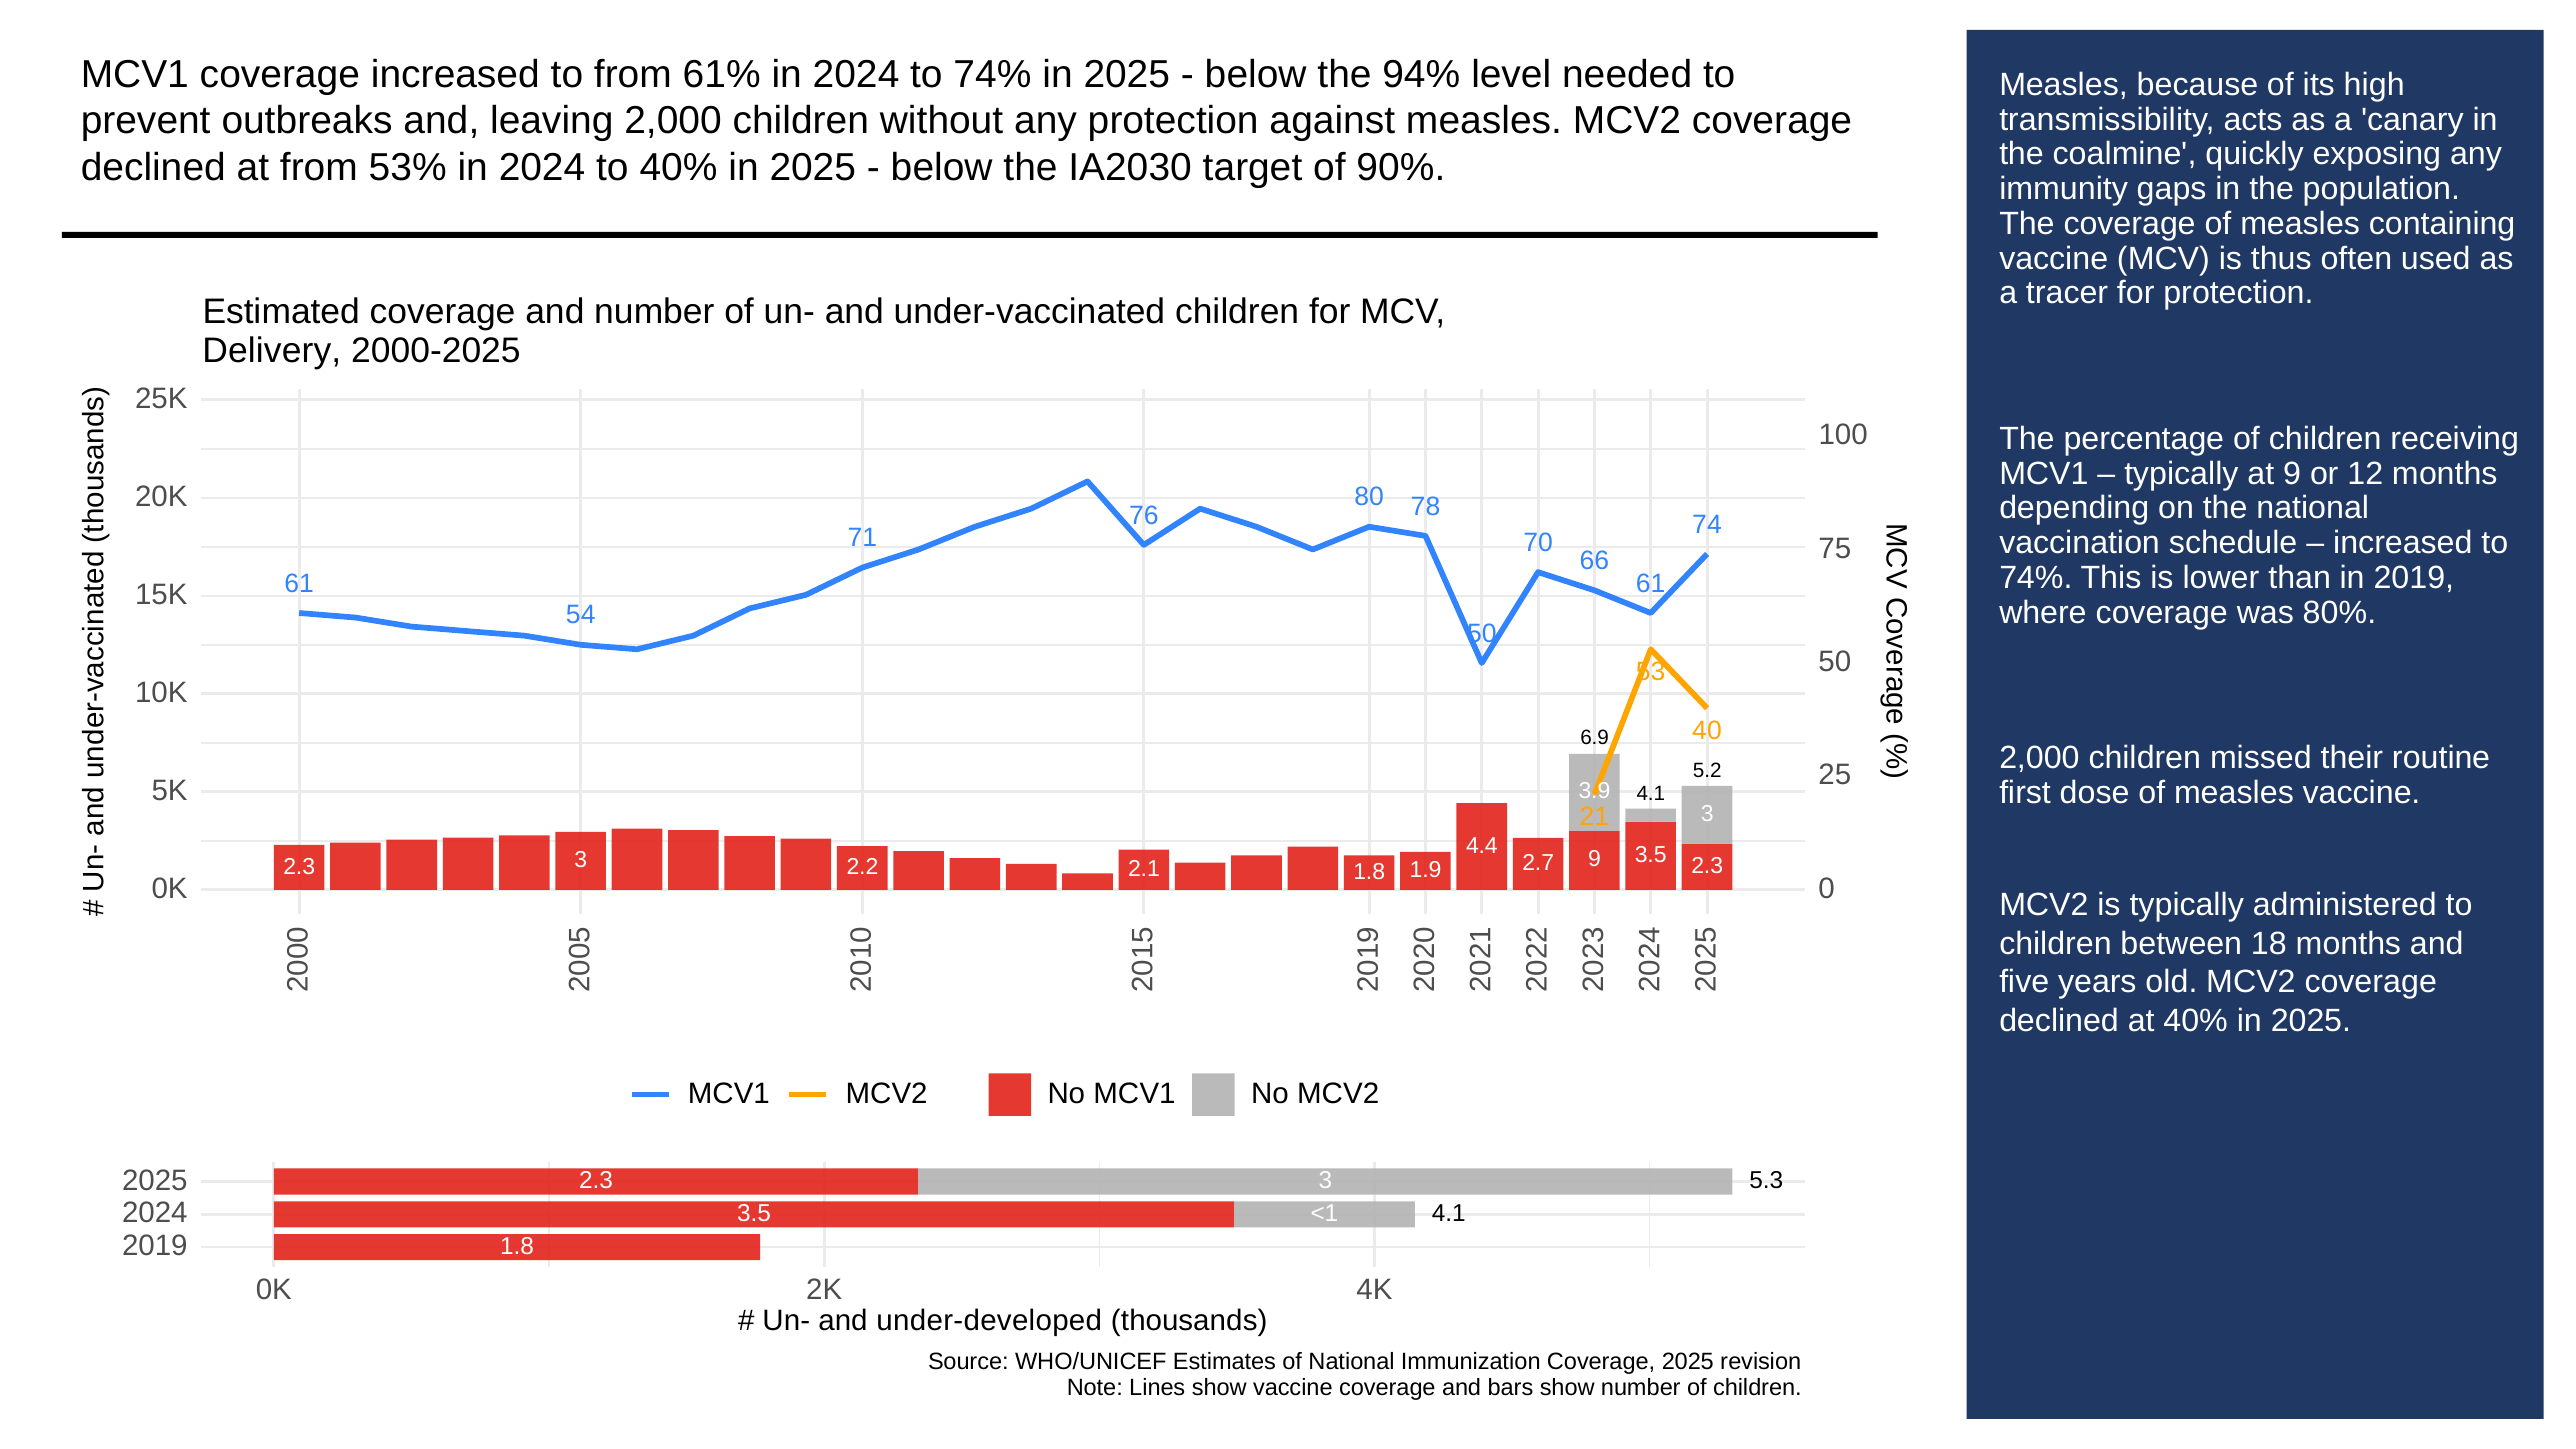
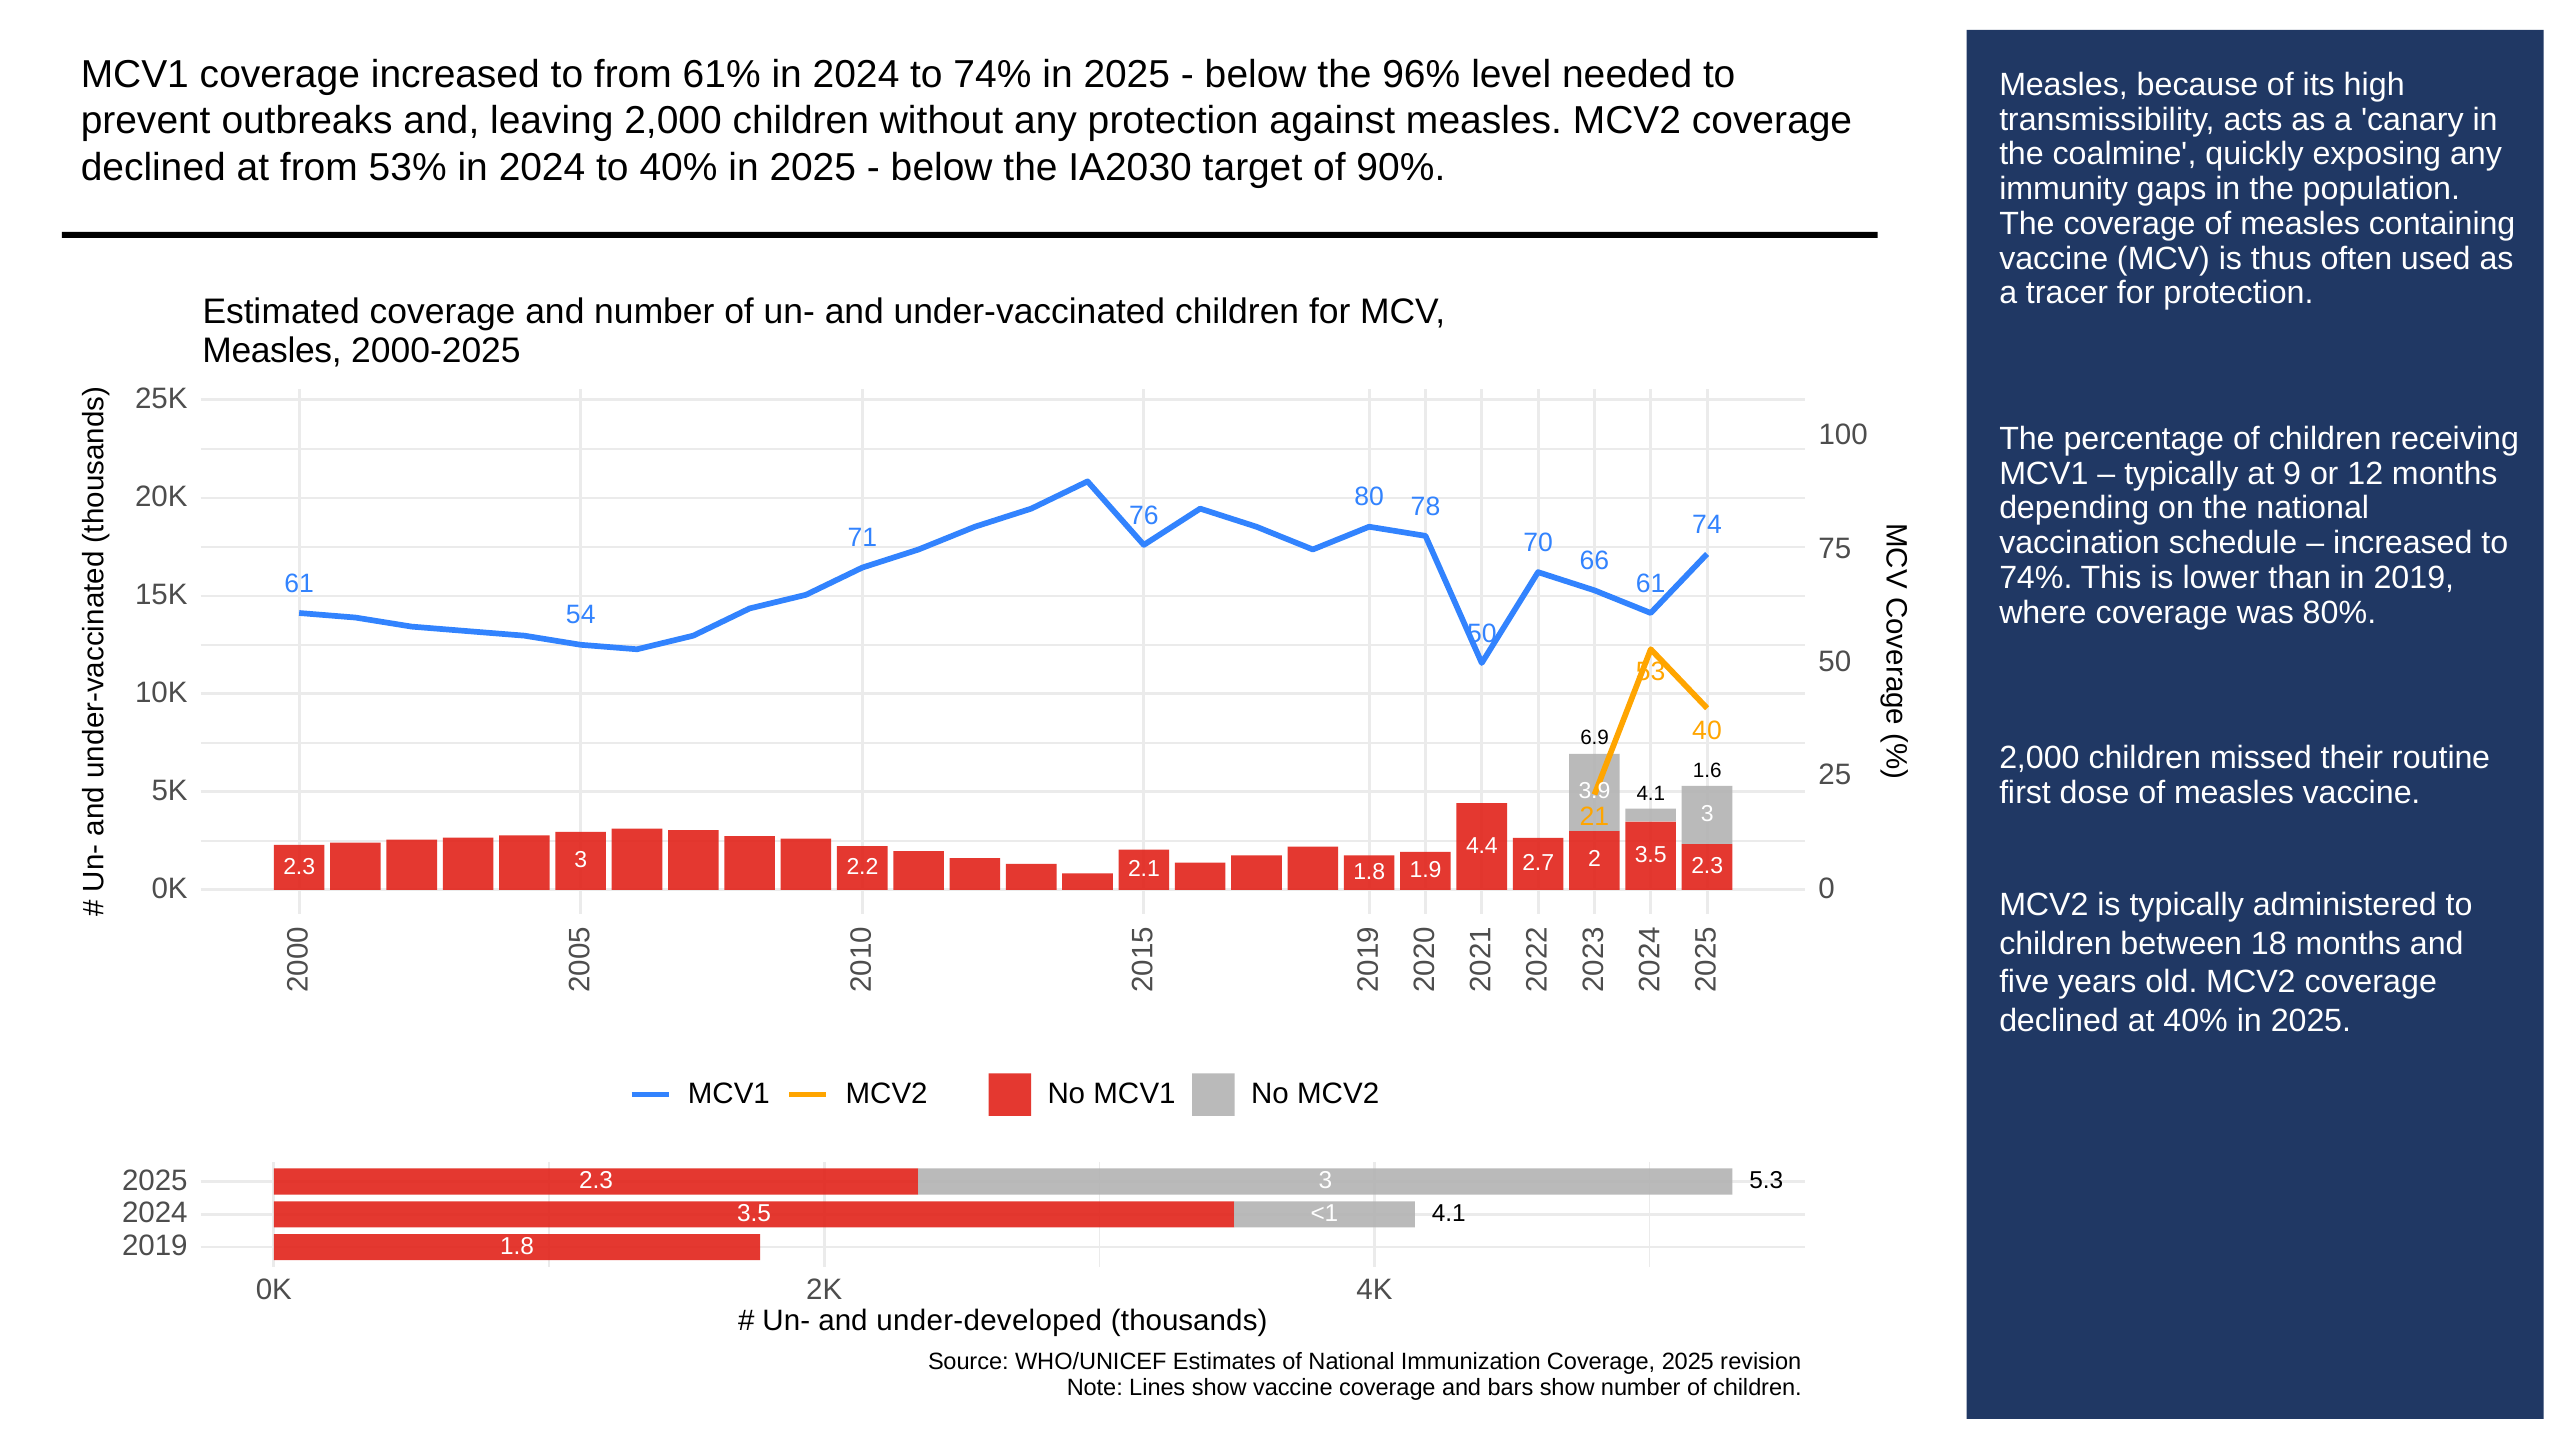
94%: 94% -> 96% (1421, 74)
Delivery: Delivery -> Measles (272, 351)
5.2: 5.2 -> 1.6 (1707, 770)
2.7 9: 9 -> 2 (1595, 859)
